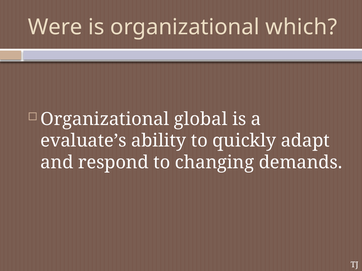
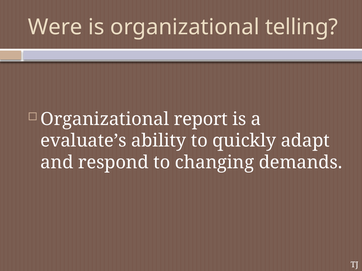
which: which -> telling (302, 27)
global: global -> report (201, 119)
